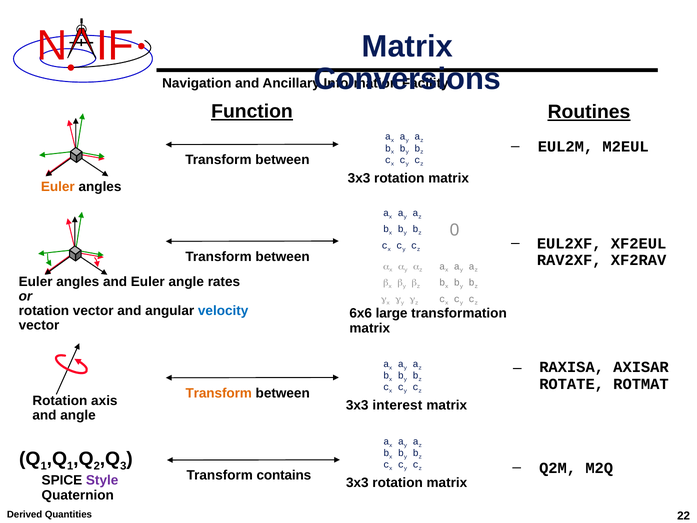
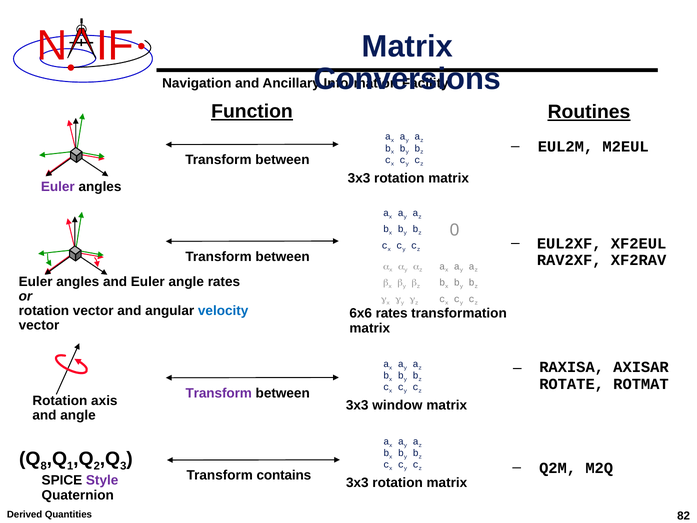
Euler colour: orange -> purple (58, 187)
6x6 large: large -> rates (392, 313)
Transform colour: orange -> purple (219, 393)
interest: interest -> window (397, 405)
1: 1 -> 8 (44, 466)
22: 22 -> 82 (684, 516)
